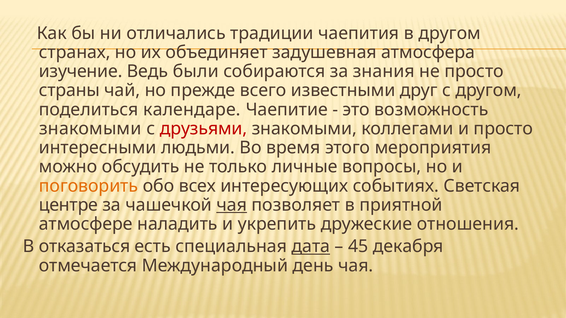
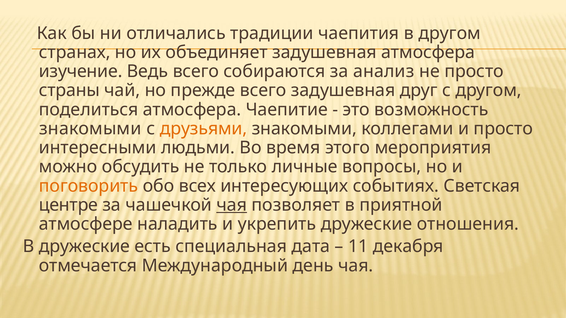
Ведь были: были -> всего (196, 71)
знания: знания -> анализ (384, 71)
всего известными: известными -> задушевная (343, 91)
поделиться календаре: календаре -> атмосфера (192, 110)
друзьями colour: red -> orange (203, 129)
В отказаться: отказаться -> дружеские (85, 247)
дата underline: present -> none (311, 247)
45: 45 -> 11 (358, 247)
